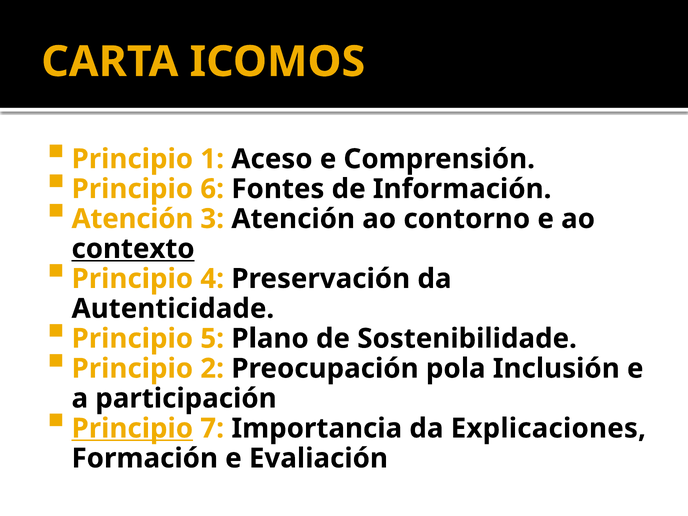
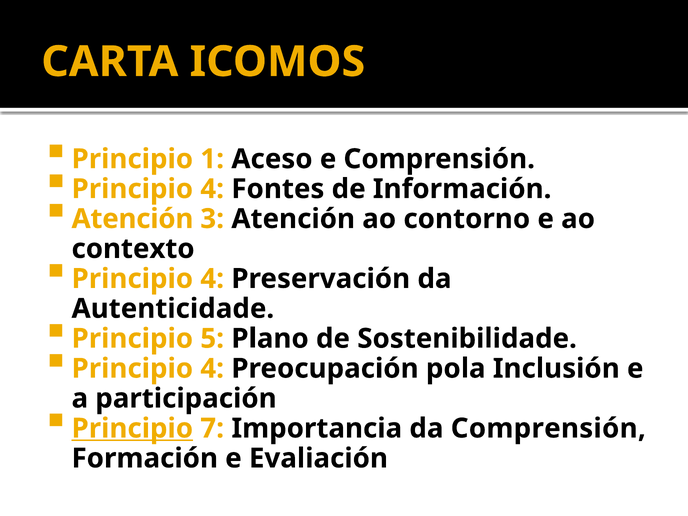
6: 6 -> 4 (212, 189)
contexto underline: present -> none (133, 249)
2: 2 -> 4 (212, 369)
da Explicaciones: Explicaciones -> Comprensión (548, 428)
